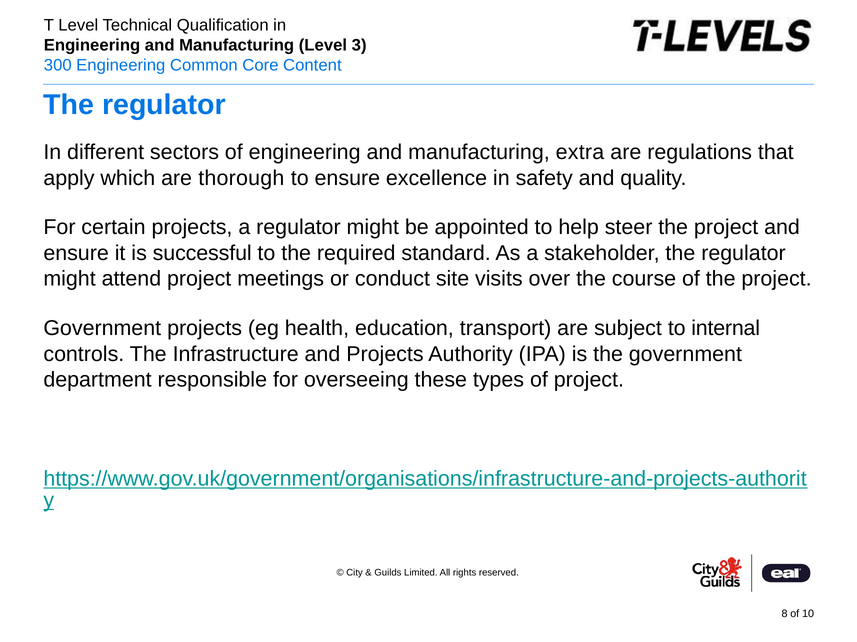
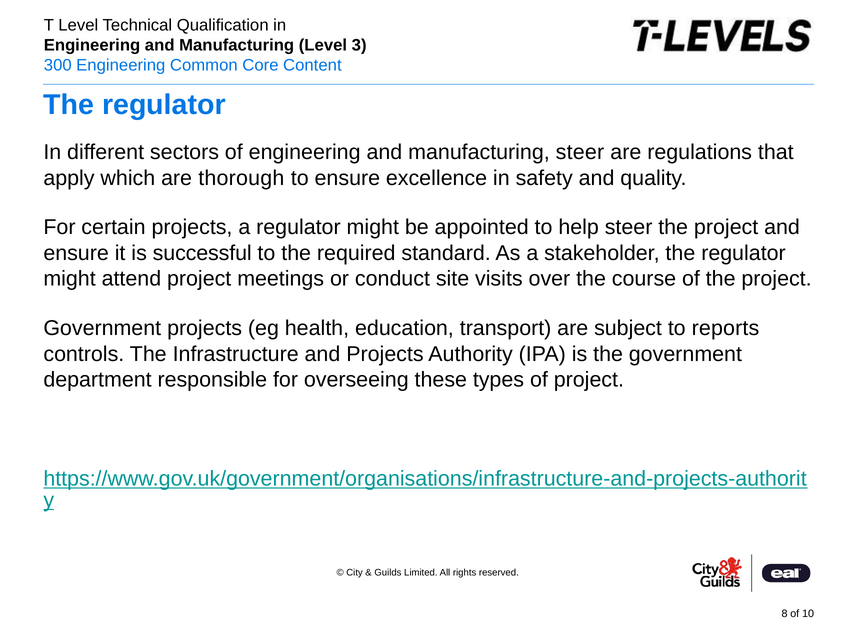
manufacturing extra: extra -> steer (580, 152)
internal: internal -> reports (725, 329)
